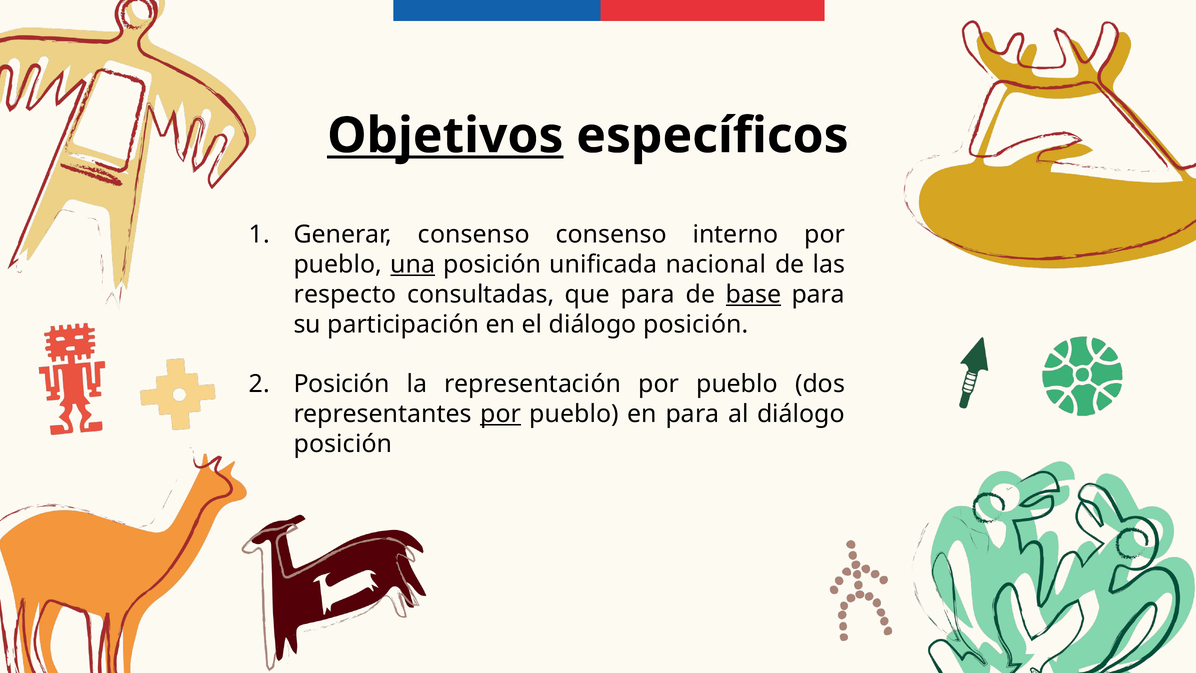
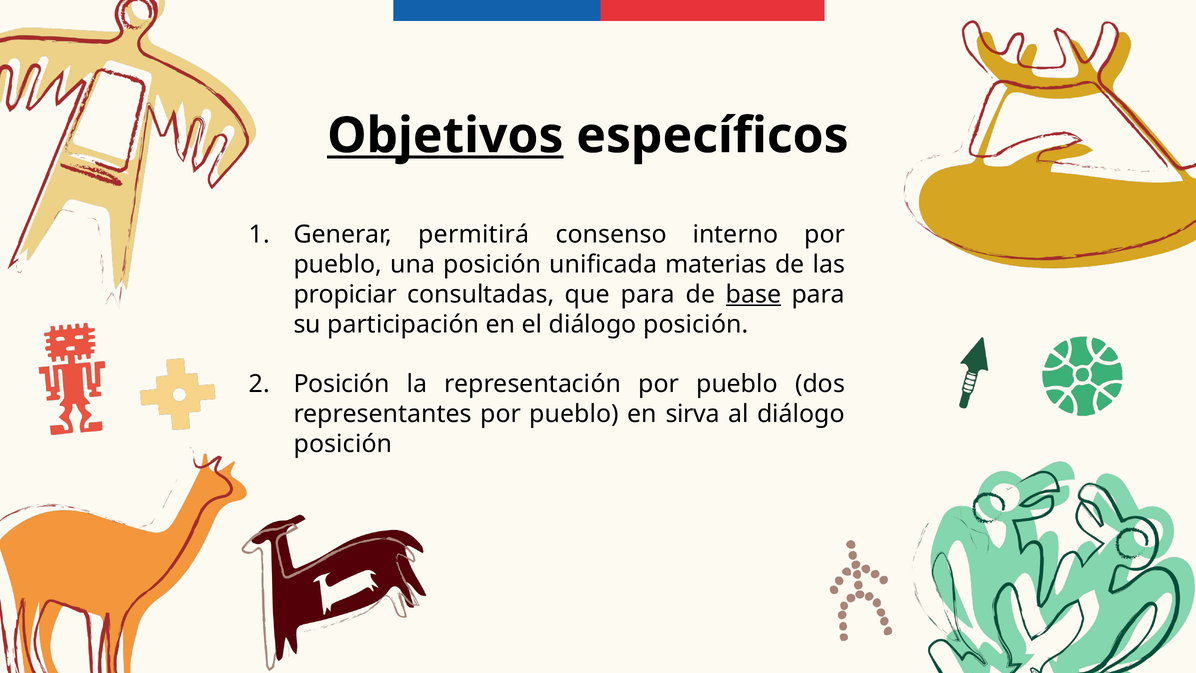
Generar consenso: consenso -> permitirá (474, 235)
una underline: present -> none (413, 264)
nacional: nacional -> materias (716, 264)
respecto: respecto -> propiciar (345, 294)
por underline: present -> none (501, 414)
en para: para -> sirva (693, 414)
